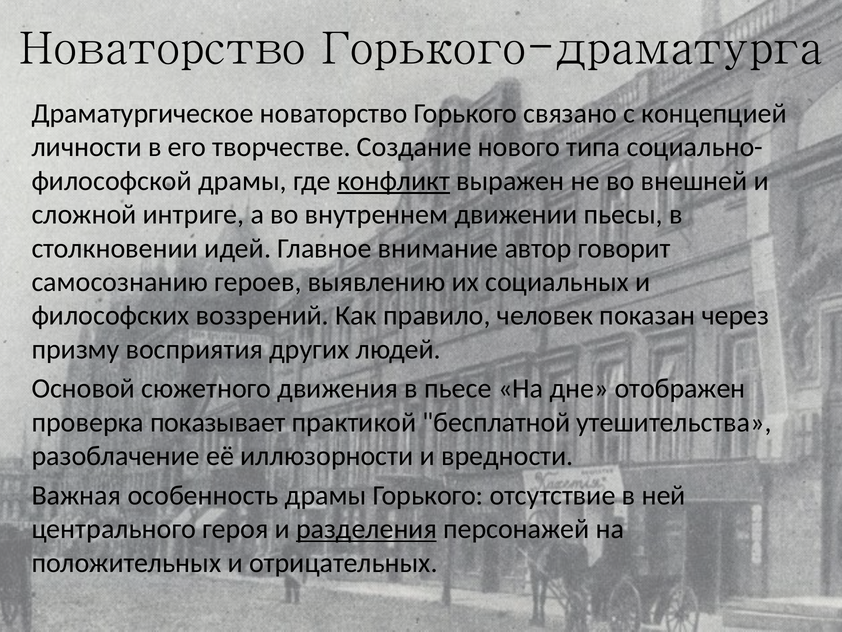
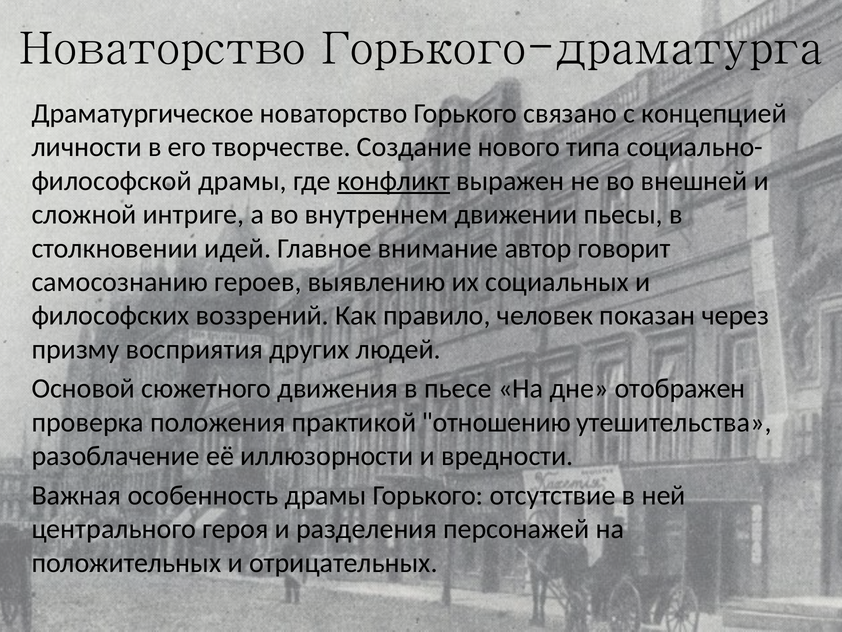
показывает: показывает -> положения (218, 422)
бесплатной: бесплатной -> отношению (496, 422)
разделения underline: present -> none (367, 529)
